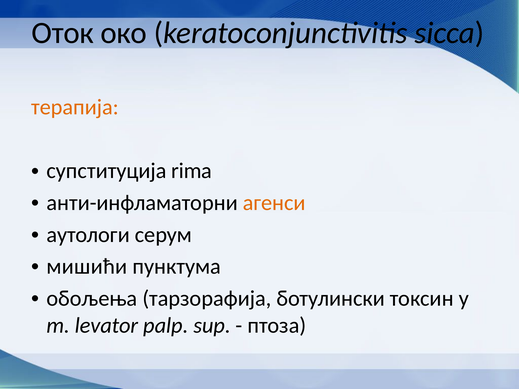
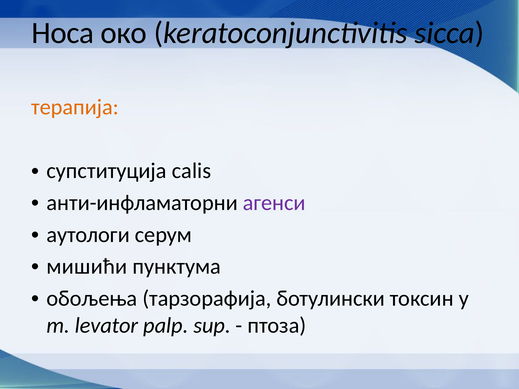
Оток: Оток -> Носа (63, 33)
rima: rima -> calis (191, 171)
агенси colour: orange -> purple (274, 203)
